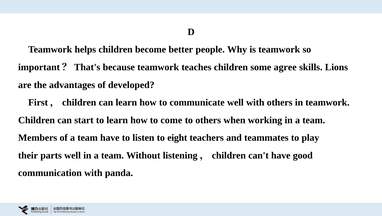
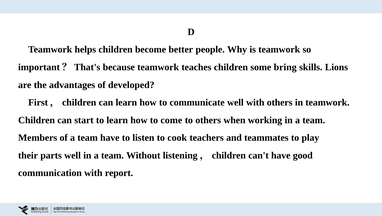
agree: agree -> bring (285, 67)
eight: eight -> cook (177, 138)
panda: panda -> report (119, 173)
